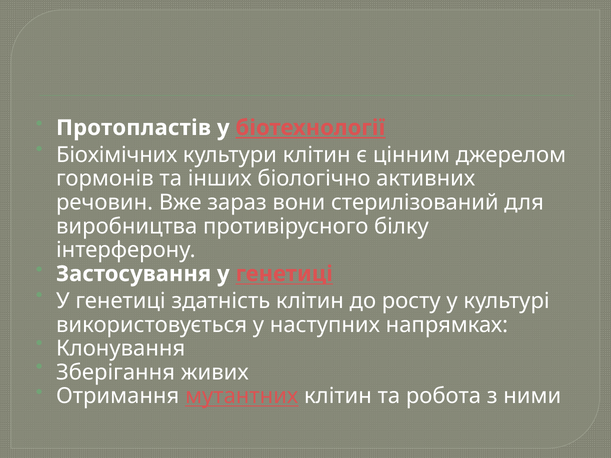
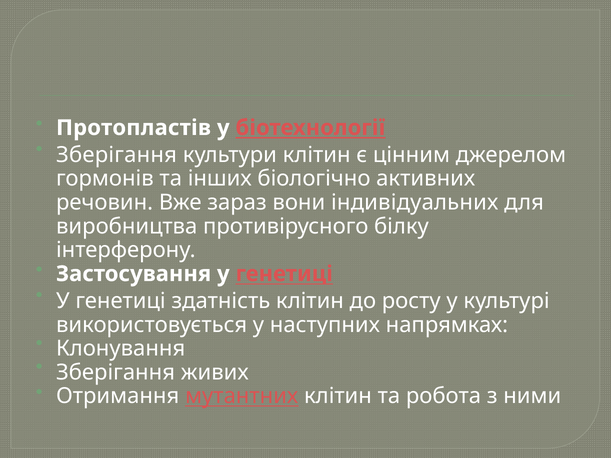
Біохімічних: Біохімічних -> Зберігання (116, 155)
стерилізований: стерилізований -> індивідуальних (415, 203)
